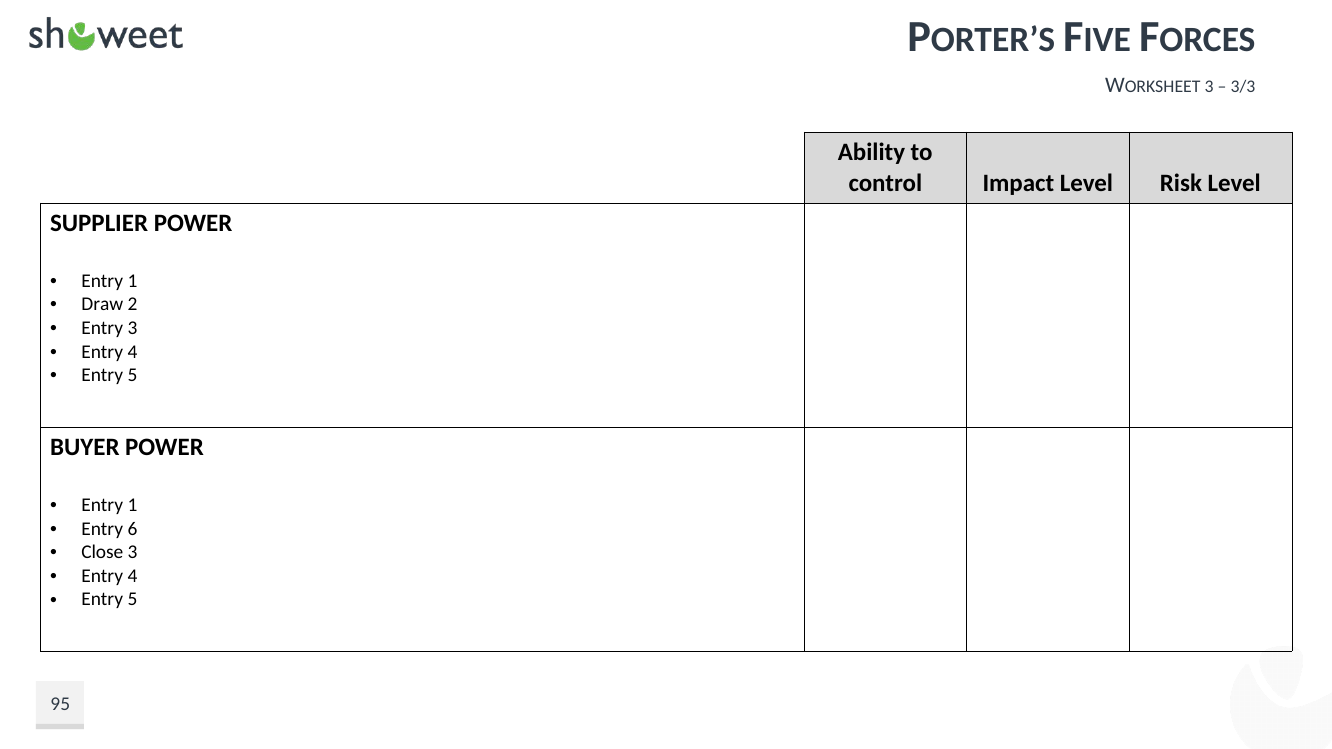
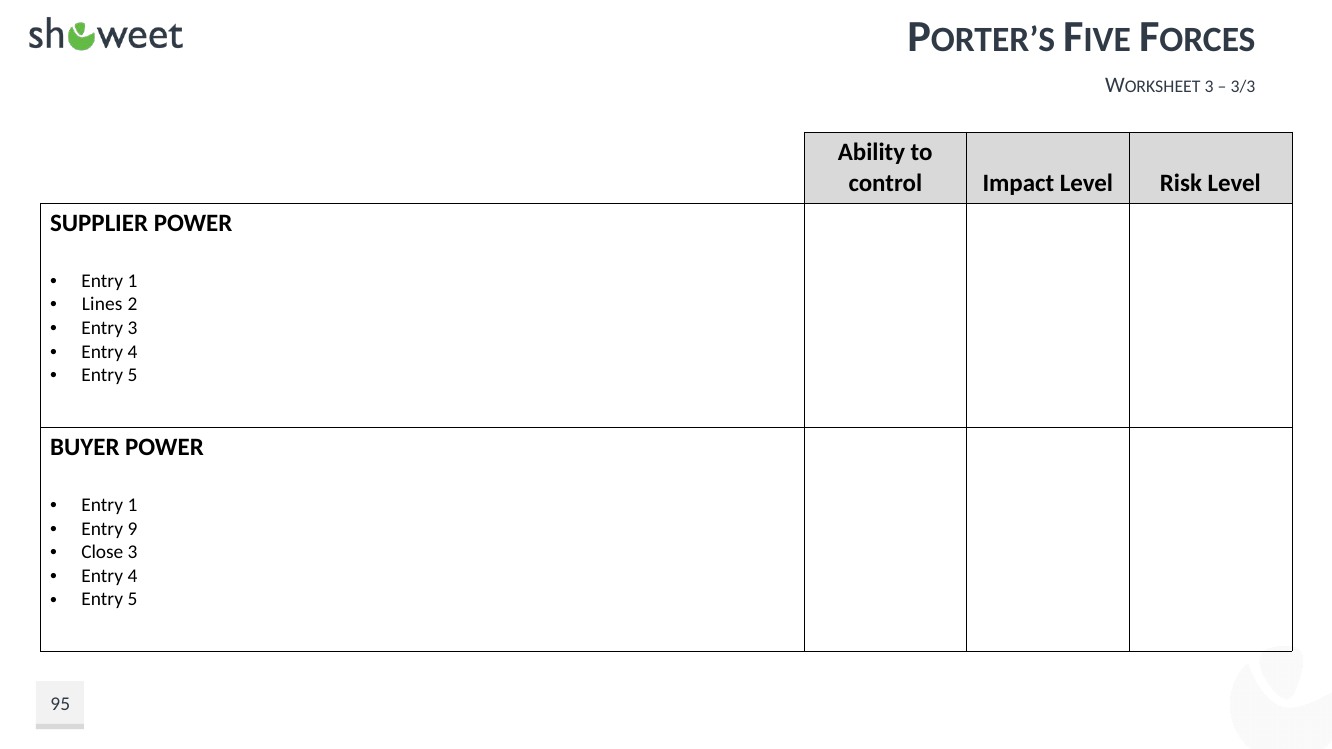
Draw: Draw -> Lines (102, 305)
6: 6 -> 9 (132, 529)
